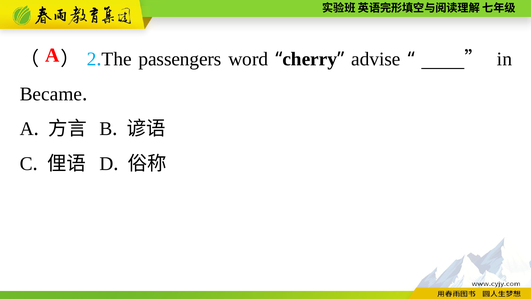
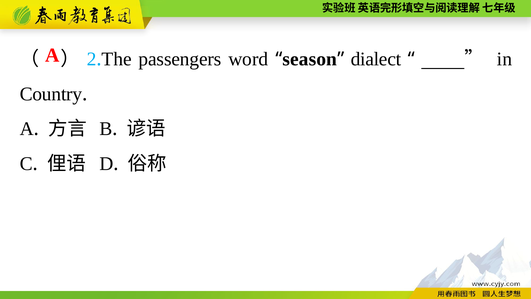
cherry: cherry -> season (310, 59)
advise: advise -> dialect (376, 59)
Became: Became -> Country (51, 94)
